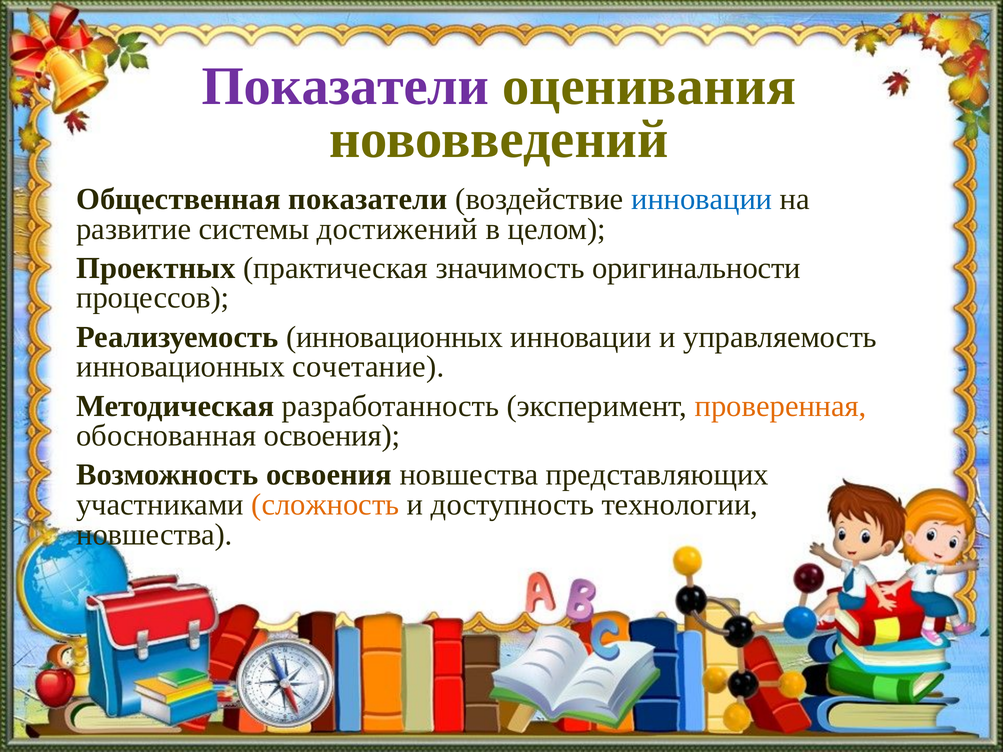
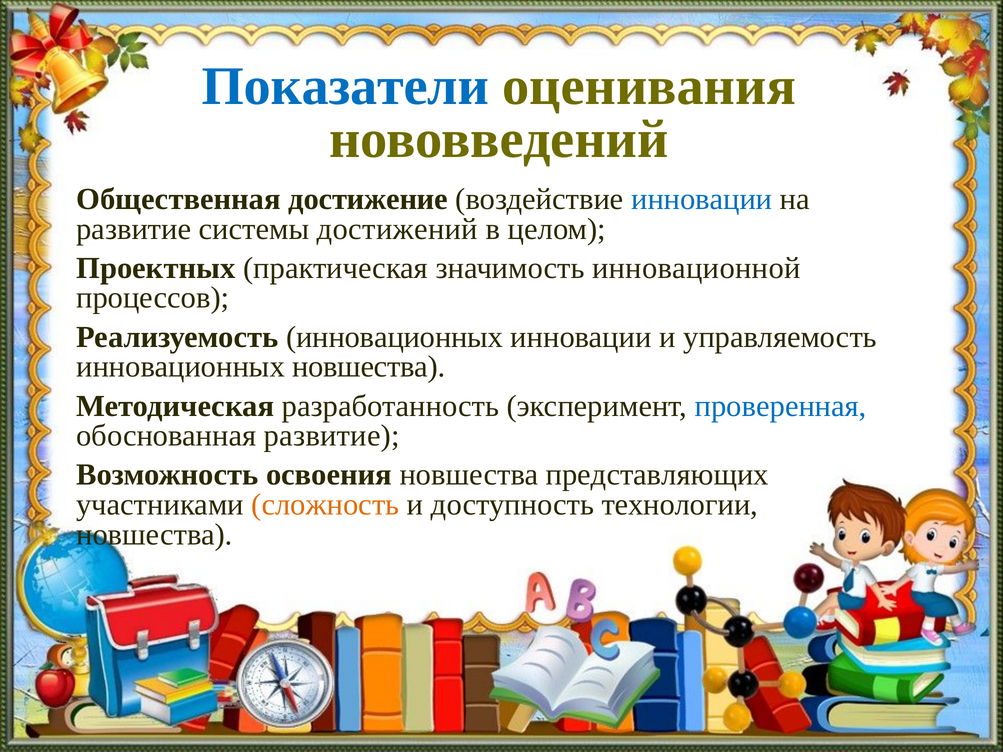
Показатели colour: purple -> blue (345, 87)
Общественная показатели: показатели -> достижение (368, 199)
оригинальности: оригинальности -> инновационной (696, 268)
инновационных сочетание: сочетание -> новшества (369, 367)
проверенная colour: orange -> blue (781, 406)
обоснованная освоения: освоения -> развитие (332, 436)
